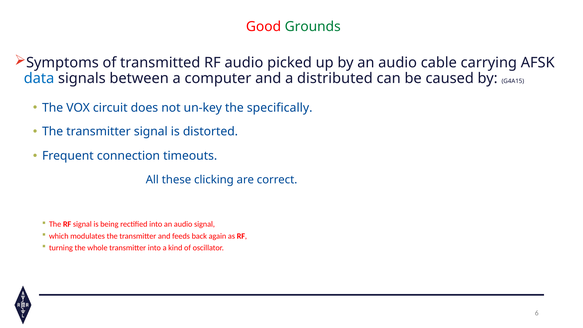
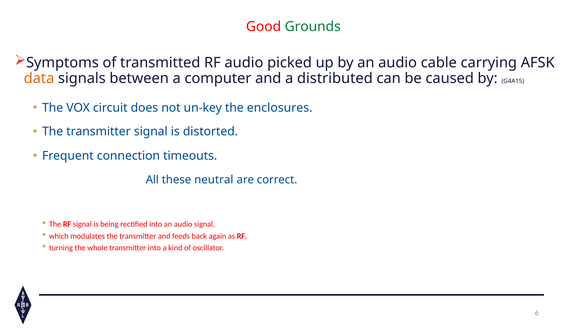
data colour: blue -> orange (39, 78)
specifically: specifically -> enclosures (280, 108)
clicking: clicking -> neutral (214, 180)
